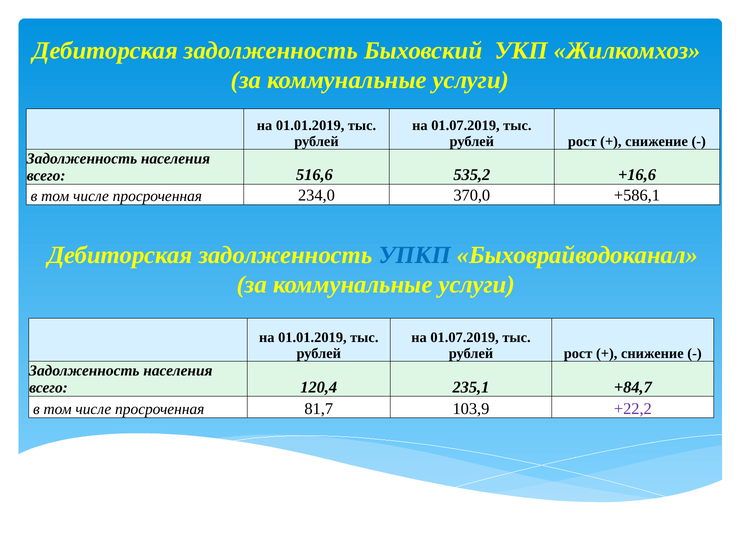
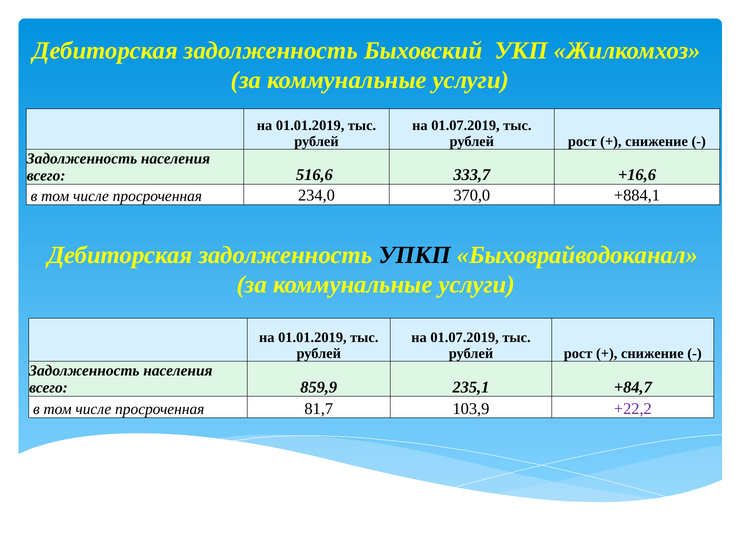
535,2: 535,2 -> 333,7 (472, 175)
+586,1: +586,1 -> +884,1 (637, 196)
УПКП colour: blue -> black (415, 255)
120,4: 120,4 -> 859,9 (319, 387)
